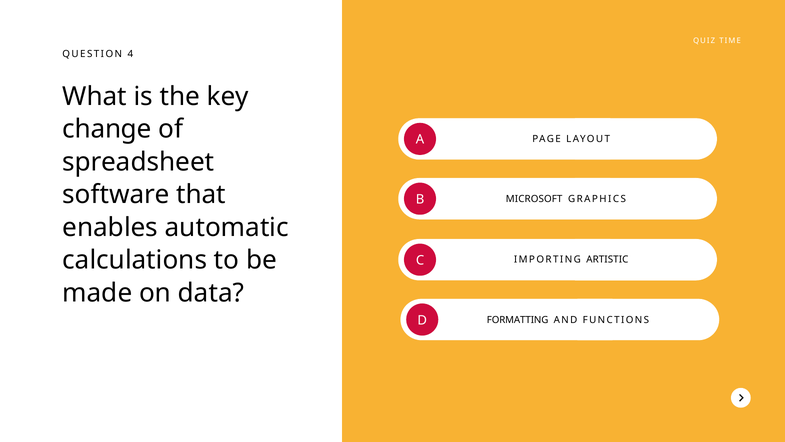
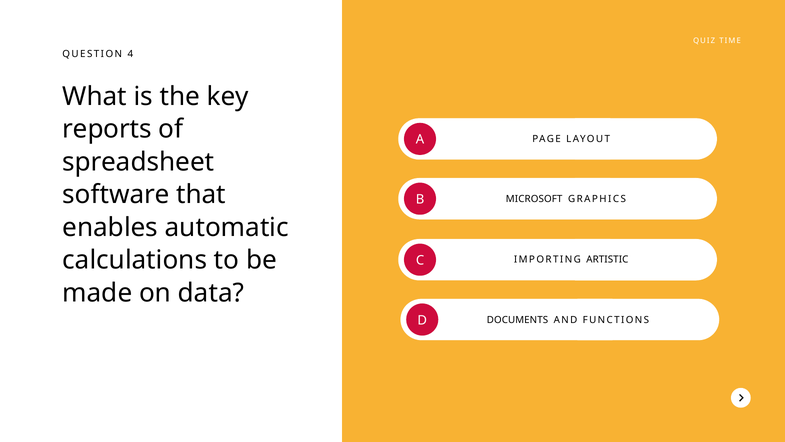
change: change -> reports (107, 129)
FORMATTING: FORMATTING -> DOCUMENTS (517, 320)
